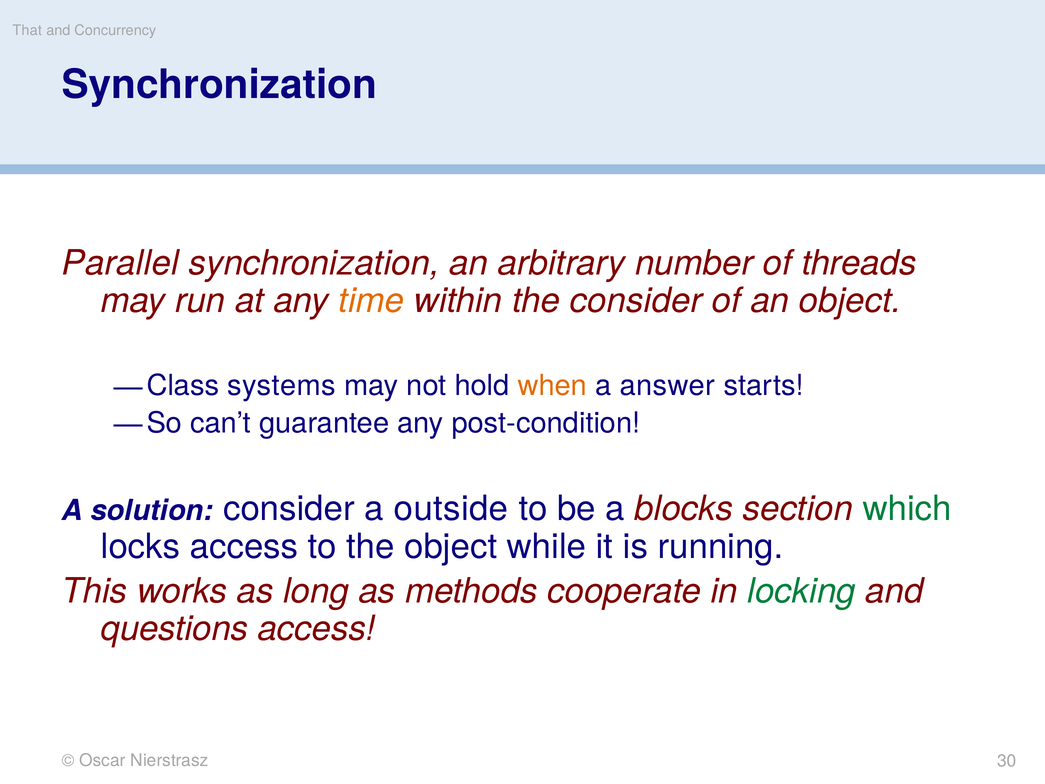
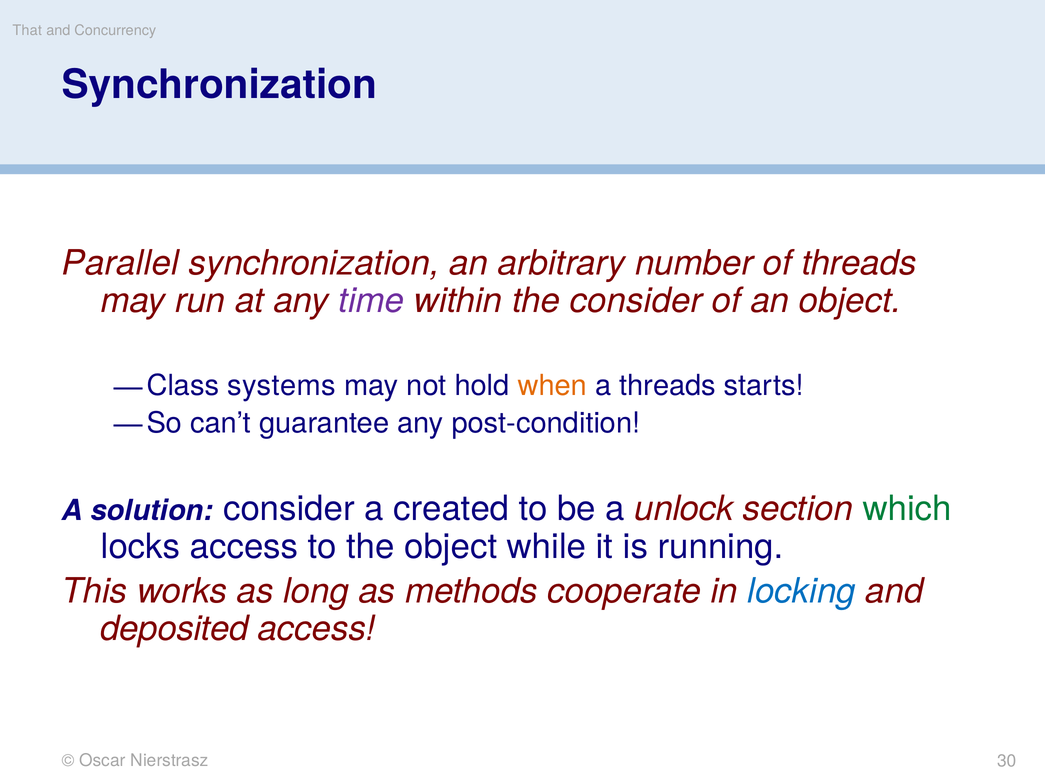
time colour: orange -> purple (371, 301)
a answer: answer -> threads (668, 386)
outside: outside -> created (451, 509)
blocks: blocks -> unlock (684, 509)
locking colour: green -> blue (802, 591)
questions: questions -> deposited (175, 629)
